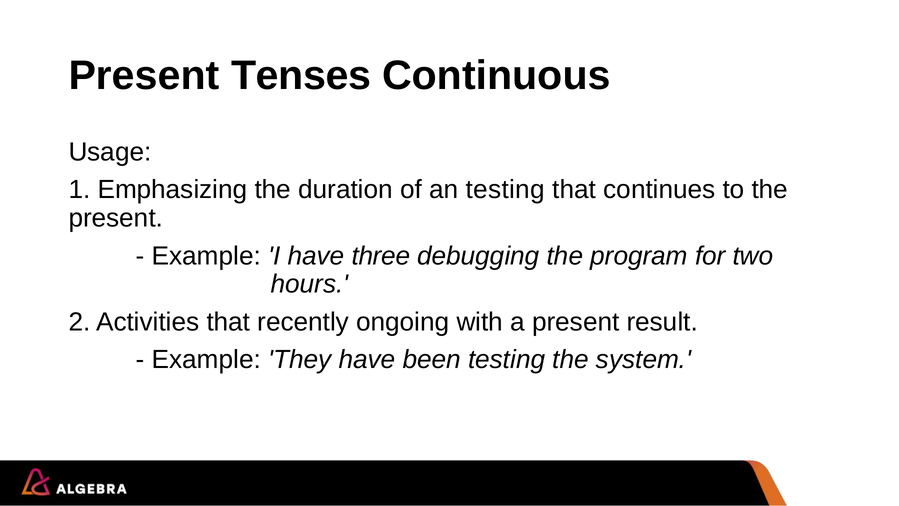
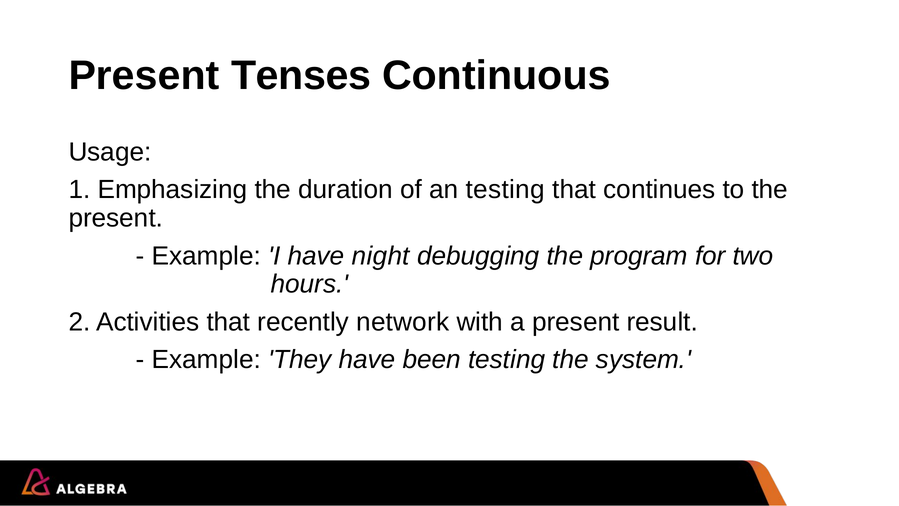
three: three -> night (381, 256)
ongoing: ongoing -> network (403, 322)
